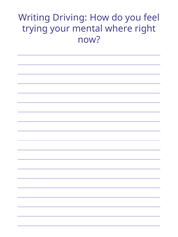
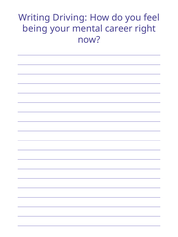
trying: trying -> being (35, 29)
where: where -> career (119, 29)
